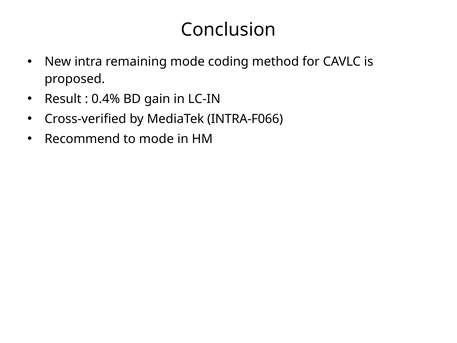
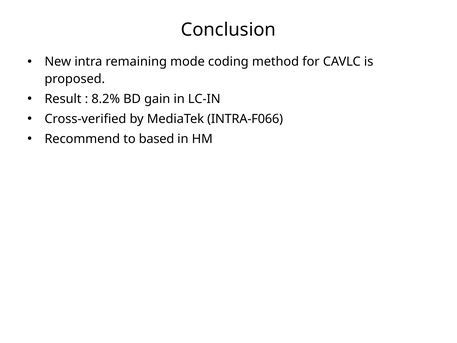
0.4%: 0.4% -> 8.2% (106, 99)
to mode: mode -> based (157, 139)
